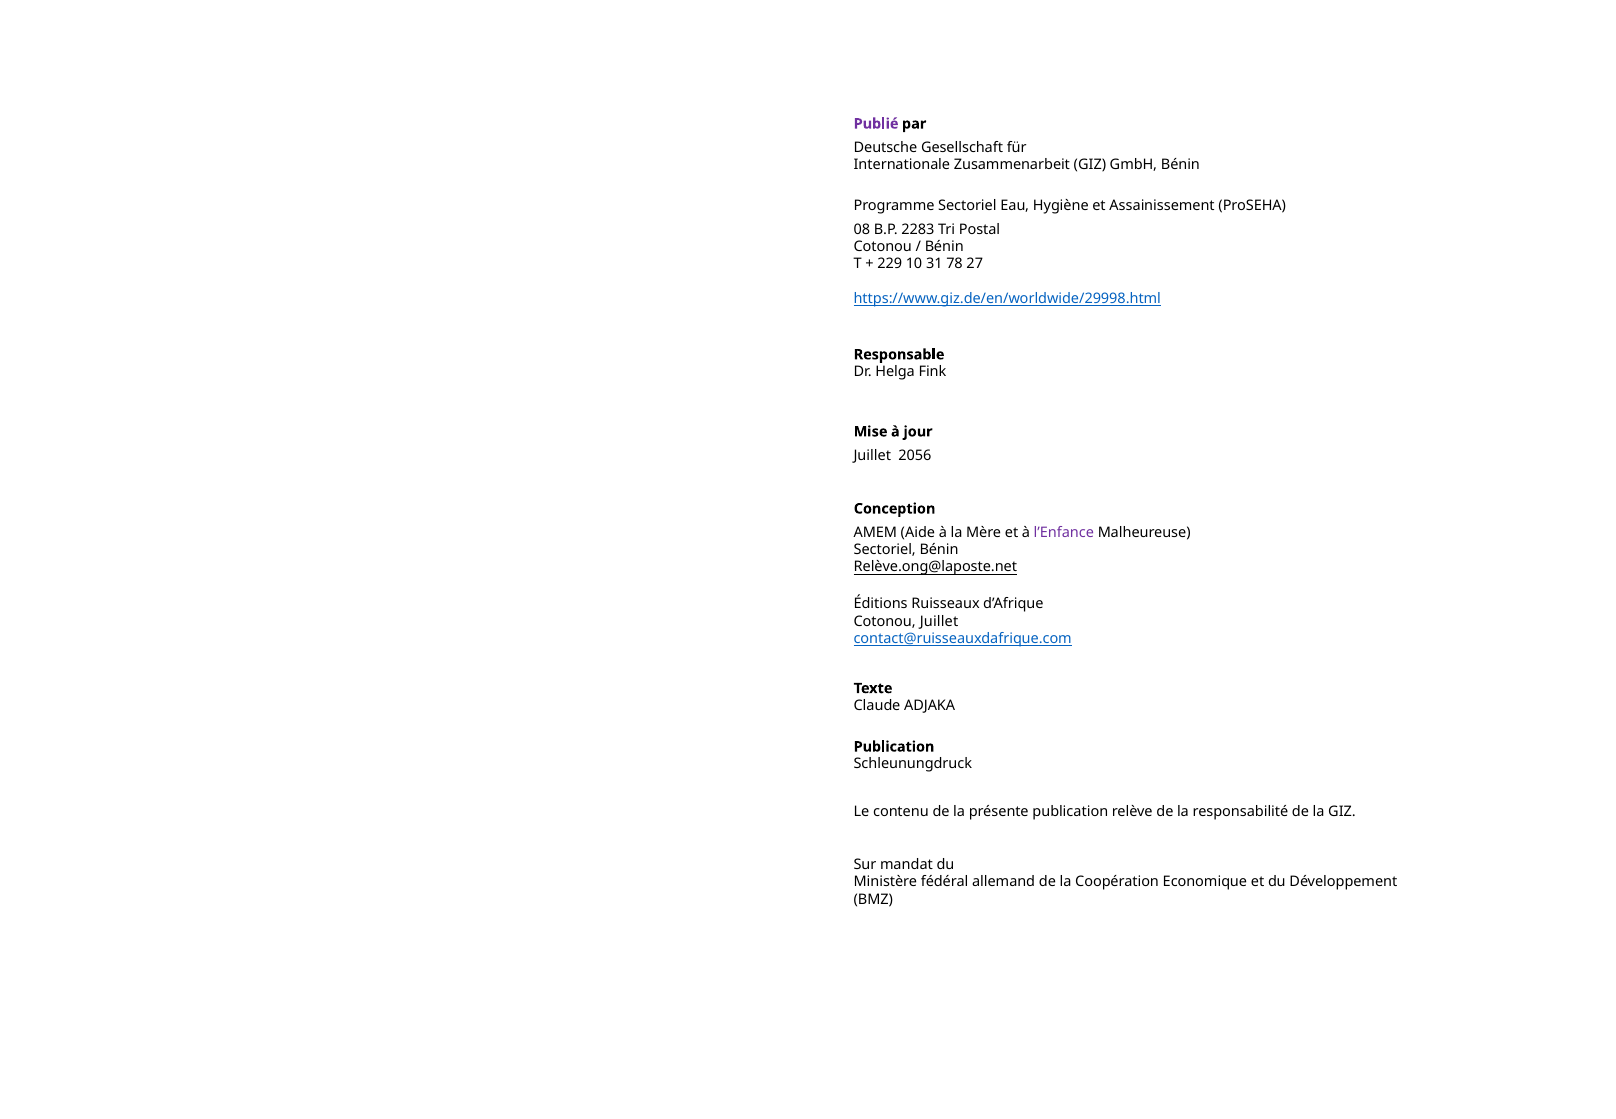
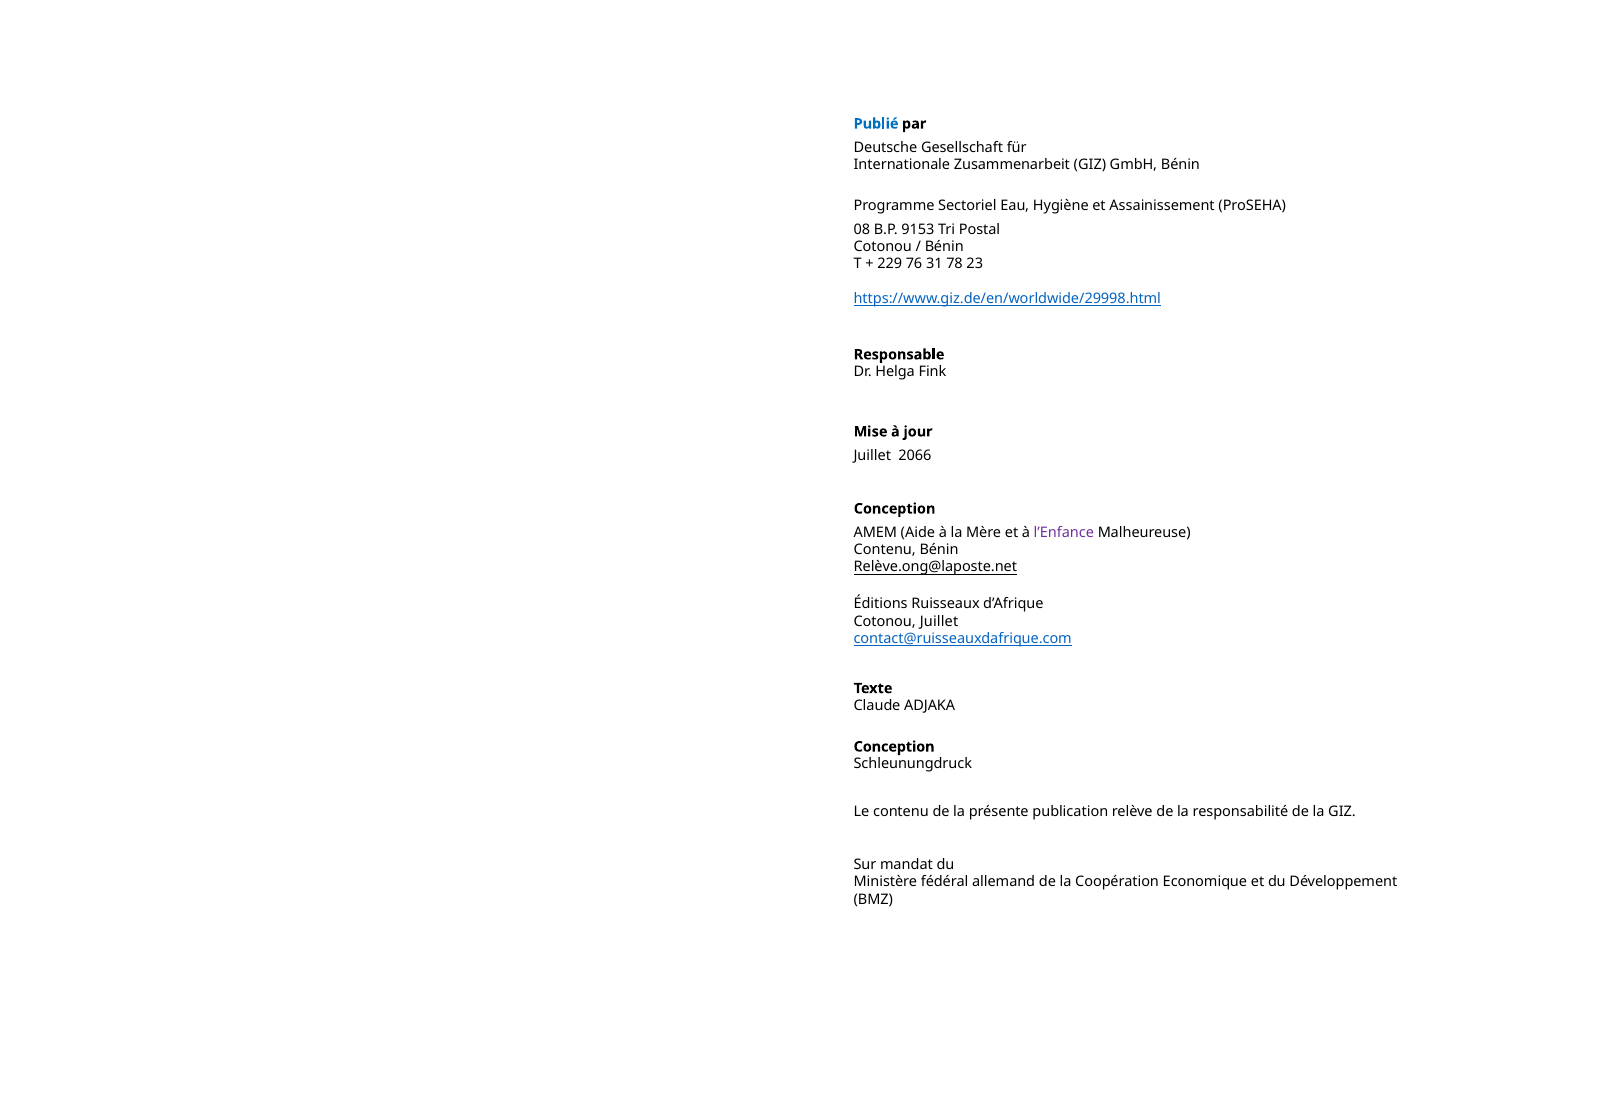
Publié colour: purple -> blue (876, 124)
2283: 2283 -> 9153 (918, 229)
10: 10 -> 76 (914, 264)
27: 27 -> 23 (975, 264)
2056: 2056 -> 2066 (915, 455)
Sectoriel: Sectoriel -> Contenu (885, 550)
Publication: Publication -> Conception (894, 747)
